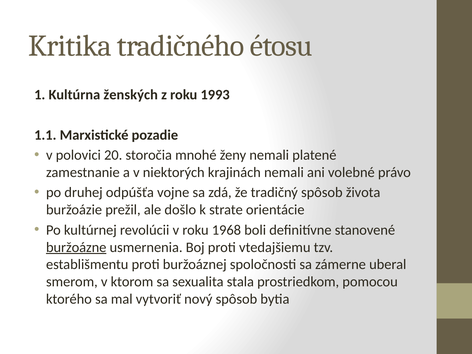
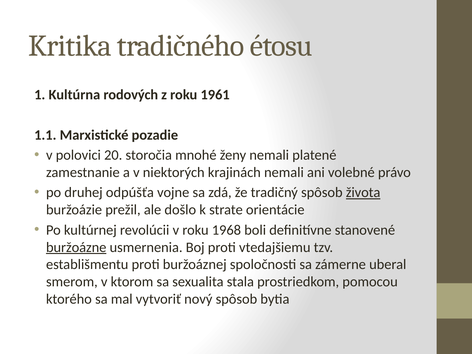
ženských: ženských -> rodových (131, 95)
1993: 1993 -> 1961 (215, 95)
života underline: none -> present (363, 193)
